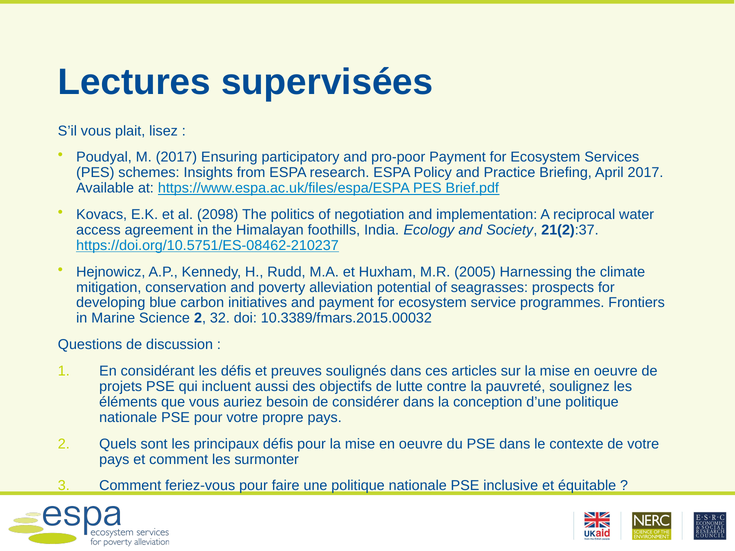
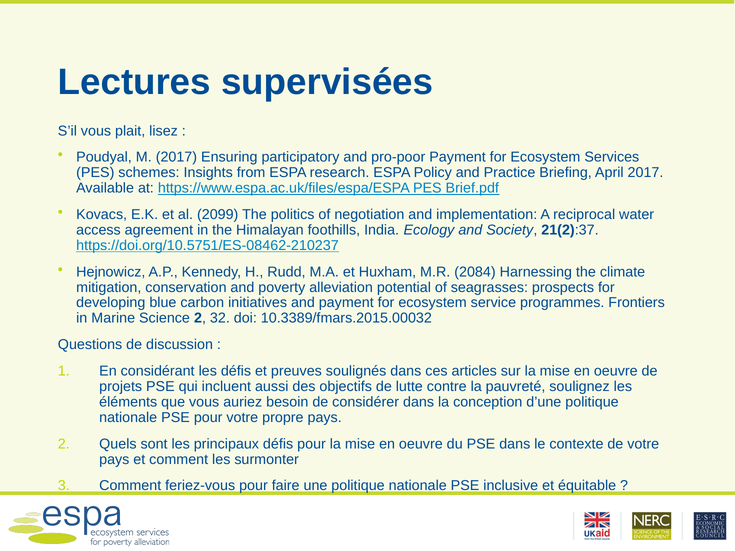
2098: 2098 -> 2099 (218, 215)
2005: 2005 -> 2084 (475, 272)
